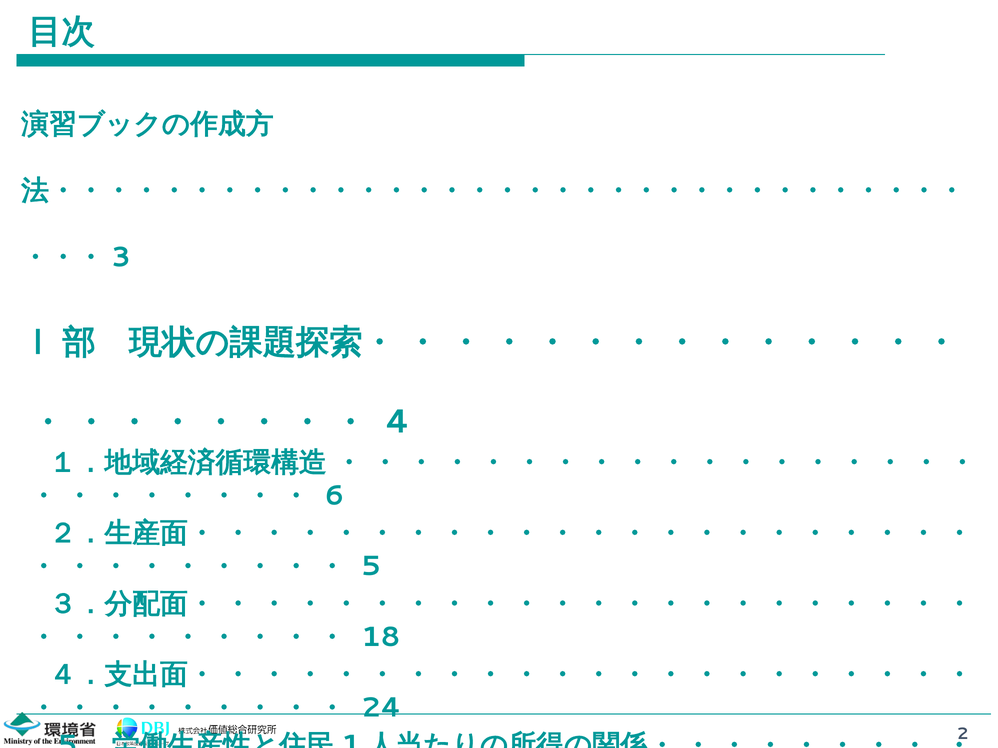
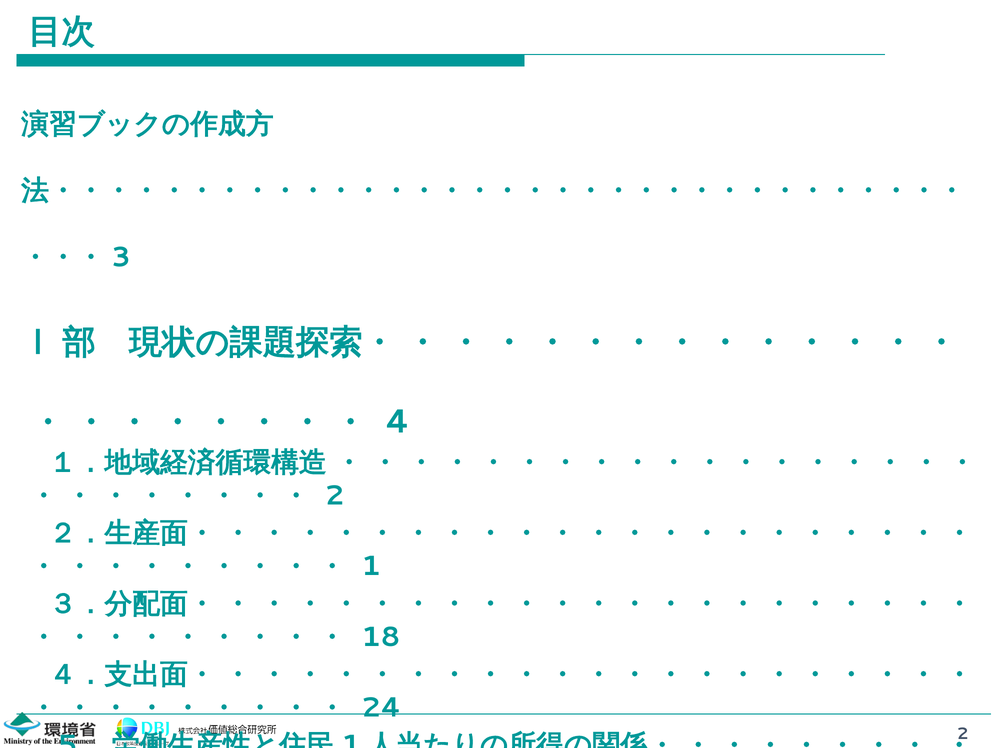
6: 6 -> 2 (335, 496)
5: 5 -> 1 (371, 567)
